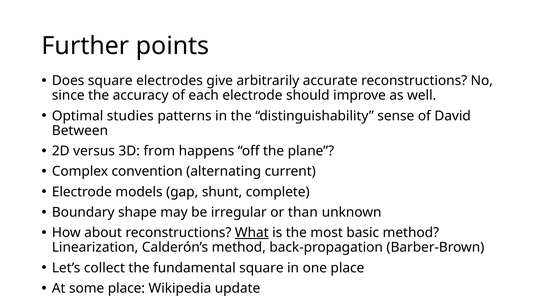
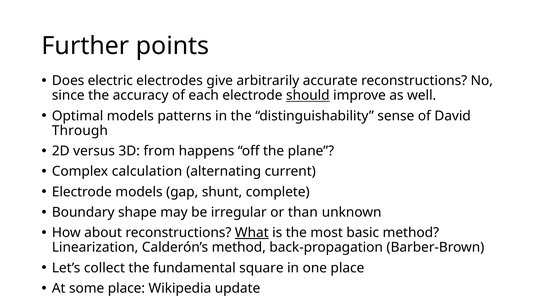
Does square: square -> electric (110, 81)
should underline: none -> present (308, 95)
Optimal studies: studies -> models (130, 116)
Between: Between -> Through (80, 131)
convention: convention -> calculation (147, 172)
